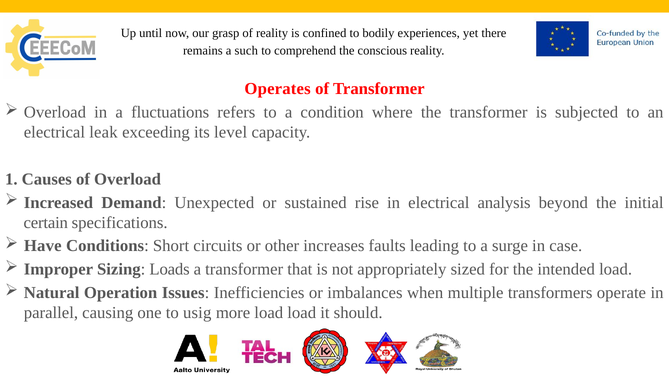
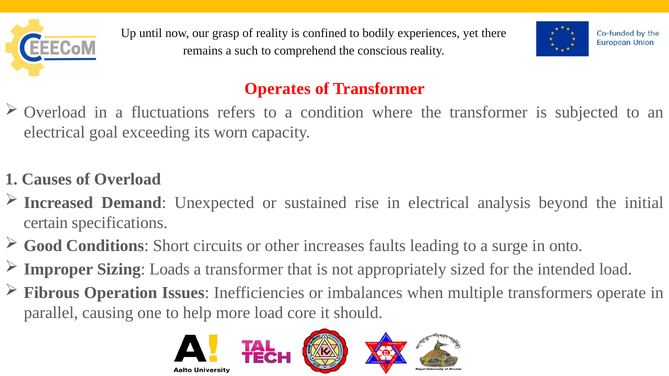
leak: leak -> goal (104, 132)
level: level -> worn (231, 132)
Have: Have -> Good (43, 246)
case: case -> onto (566, 246)
Natural: Natural -> Fibrous (52, 293)
usig: usig -> help (197, 313)
load load: load -> core (302, 313)
